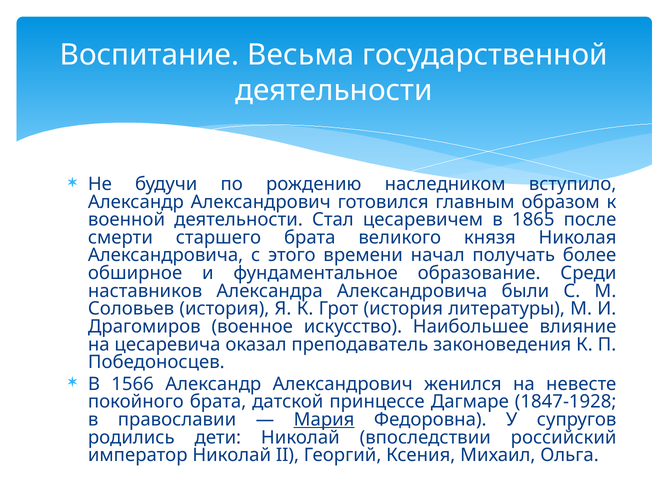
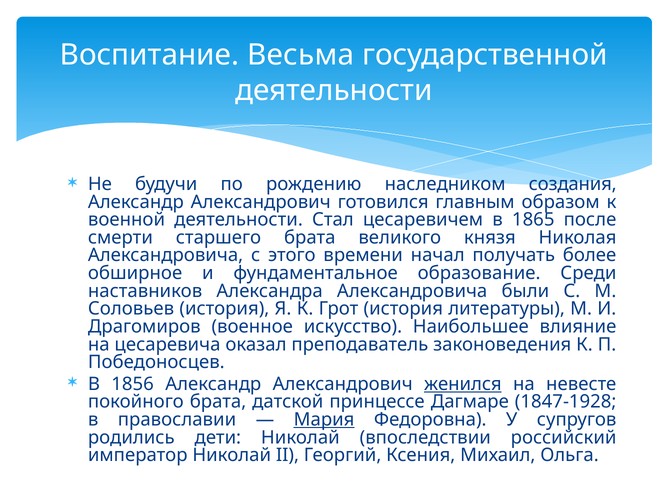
вступило: вступило -> создания (573, 184)
1566: 1566 -> 1856 (133, 384)
женился underline: none -> present (463, 384)
